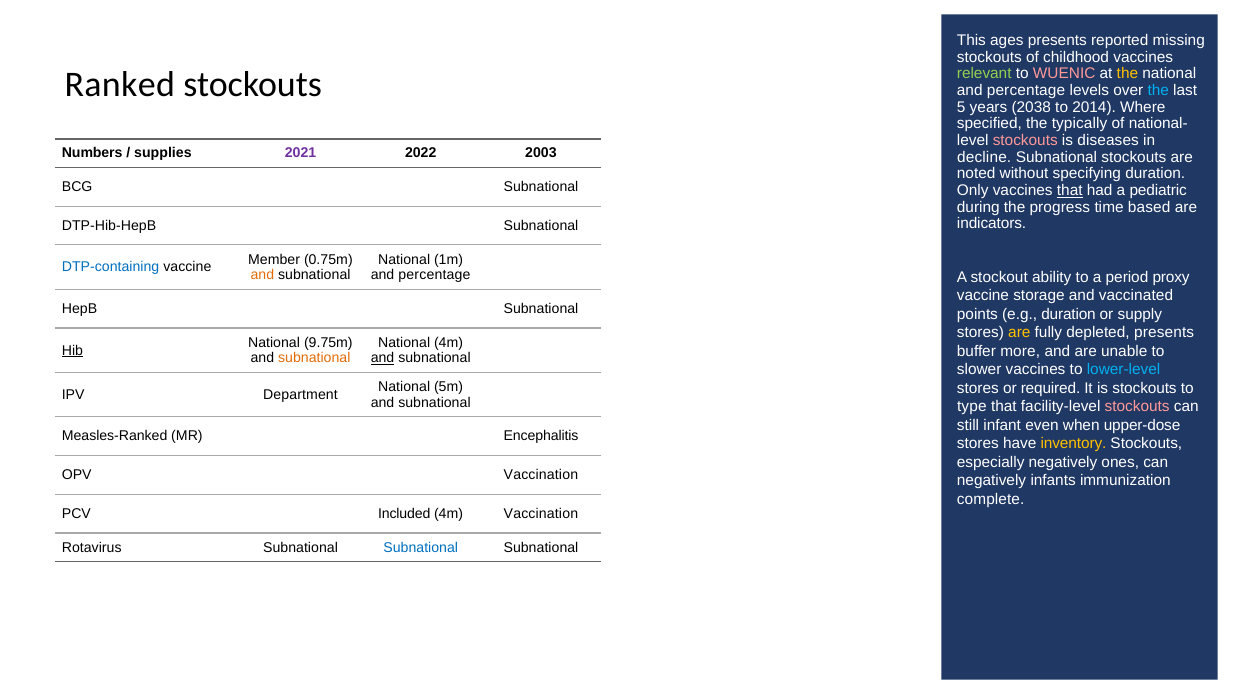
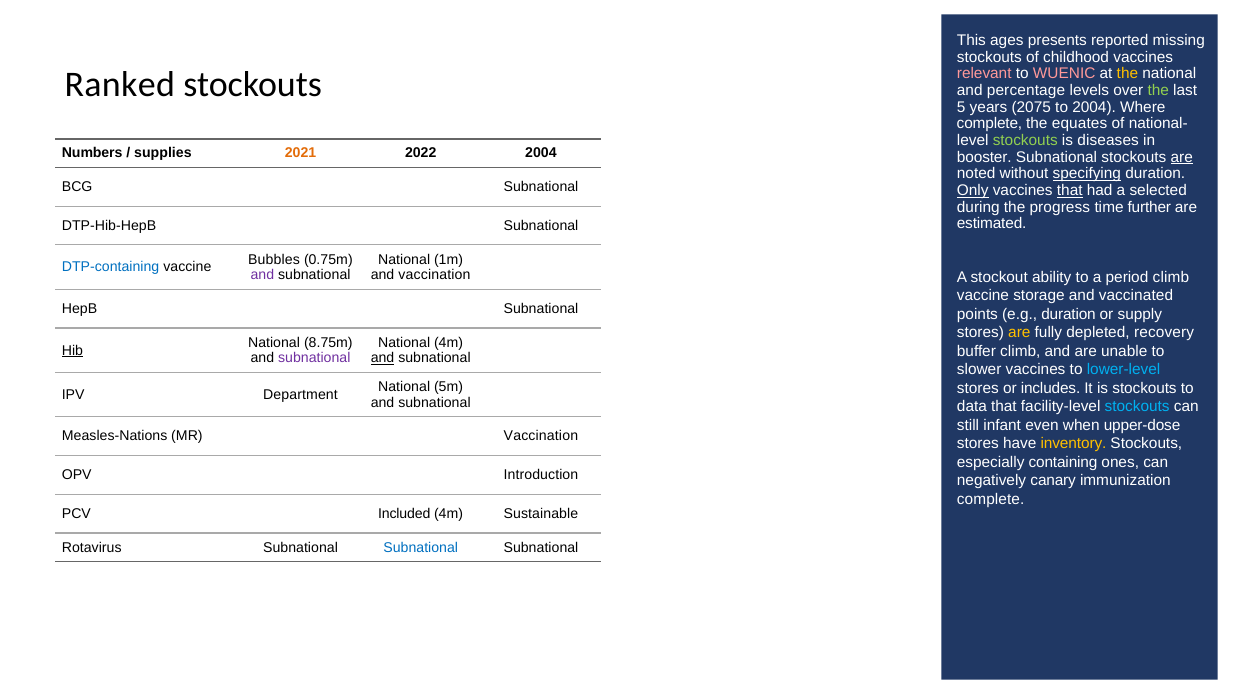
relevant colour: light green -> pink (984, 74)
the colour: light blue -> light green (1158, 90)
2038: 2038 -> 2075 (1031, 107)
to 2014: 2014 -> 2004 (1094, 107)
specified: specified -> complete (989, 124)
typically: typically -> equates (1080, 124)
stockouts colour: pink -> light green (1025, 140)
2021 colour: purple -> orange (301, 153)
2022 2003: 2003 -> 2004 (541, 153)
decline: decline -> booster (984, 157)
are underline: none -> present (1182, 157)
specifying underline: none -> present (1087, 174)
Only underline: none -> present (973, 190)
pediatric: pediatric -> selected (1158, 190)
based: based -> further (1149, 207)
indicators: indicators -> estimated (992, 224)
Member: Member -> Bubbles (274, 259)
and colour: orange -> purple (262, 275)
percentage: percentage -> vaccination (434, 275)
period proxy: proxy -> climb (1171, 277)
depleted presents: presents -> recovery (1164, 333)
9.75m: 9.75m -> 8.75m (328, 342)
buffer more: more -> climb (1020, 351)
subnational colour: orange -> purple (314, 358)
required: required -> includes (1051, 388)
type: type -> data (972, 407)
stockouts colour: pink -> light blue (1137, 407)
Measles-Ranked: Measles-Ranked -> Measles-Nations (115, 436)
MR Encephalitis: Encephalitis -> Vaccination (541, 436)
especially negatively: negatively -> containing (1063, 462)
OPV Vaccination: Vaccination -> Introduction (541, 475)
infants: infants -> canary (1053, 481)
4m Vaccination: Vaccination -> Sustainable (541, 514)
